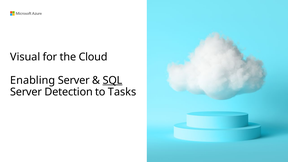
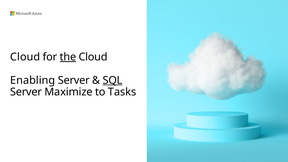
Visual: Visual -> Cloud (25, 57)
the underline: none -> present (68, 57)
Detection: Detection -> Maximize (69, 92)
